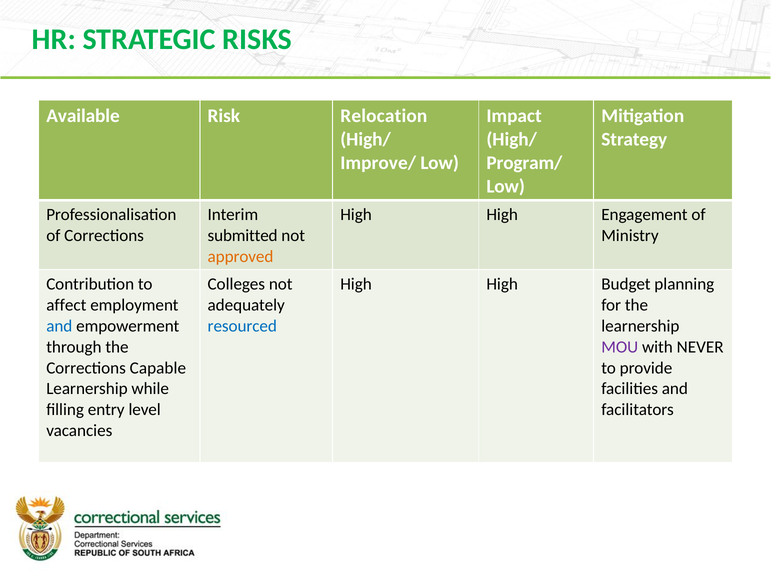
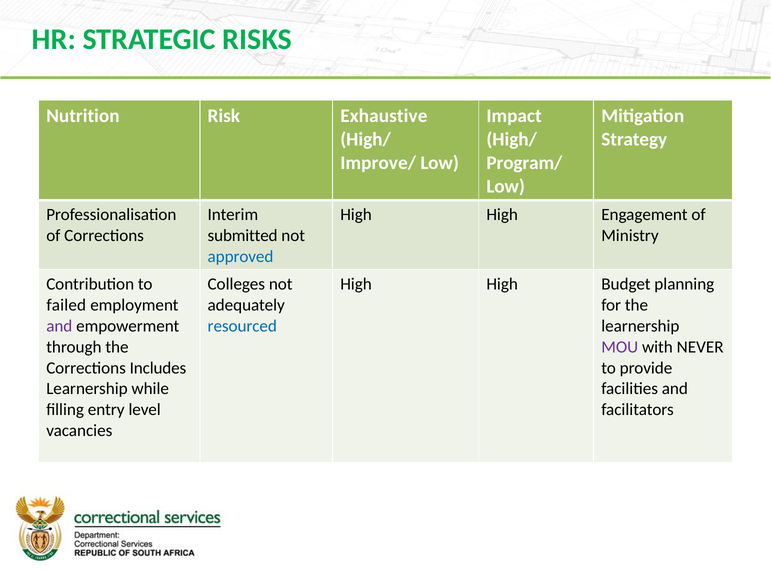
Available: Available -> Nutrition (83, 116)
Relocation: Relocation -> Exhaustive (384, 116)
approved colour: orange -> blue (241, 257)
affect: affect -> failed (66, 305)
and colour: blue -> purple (59, 326)
Capable: Capable -> Includes (158, 368)
